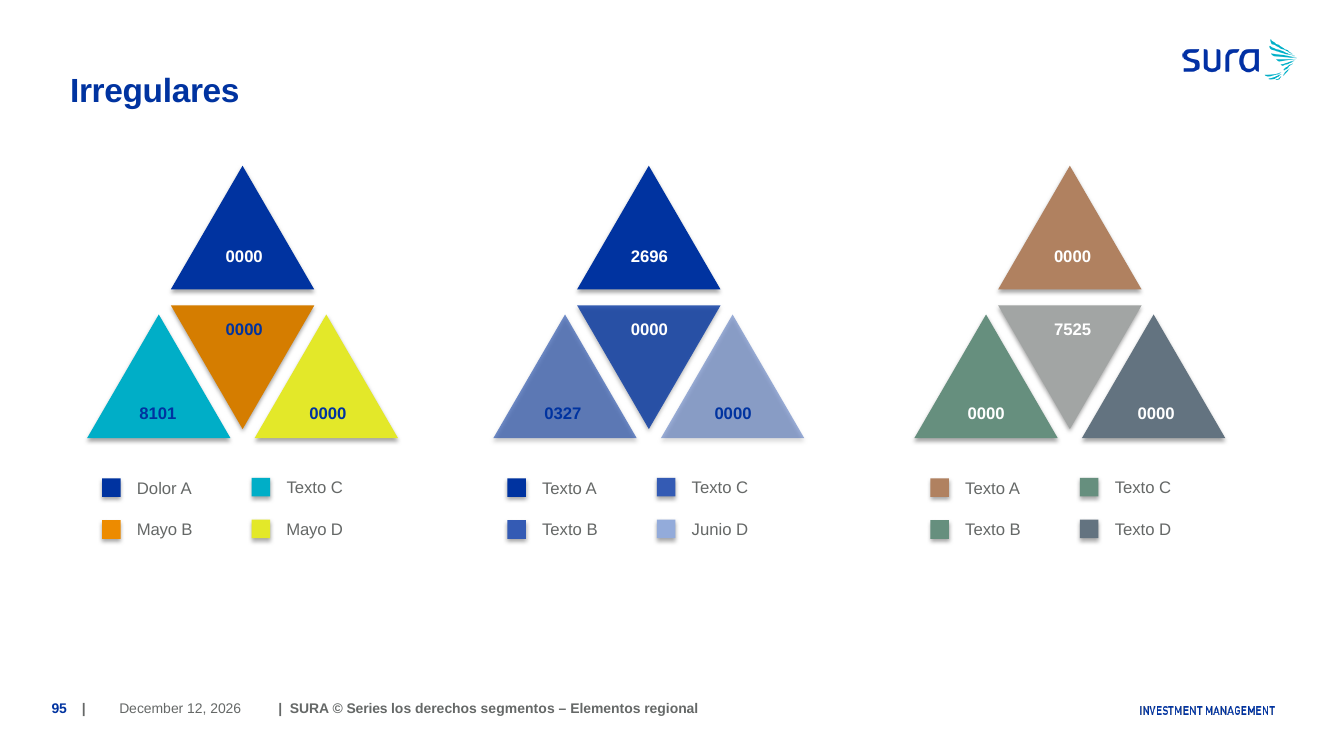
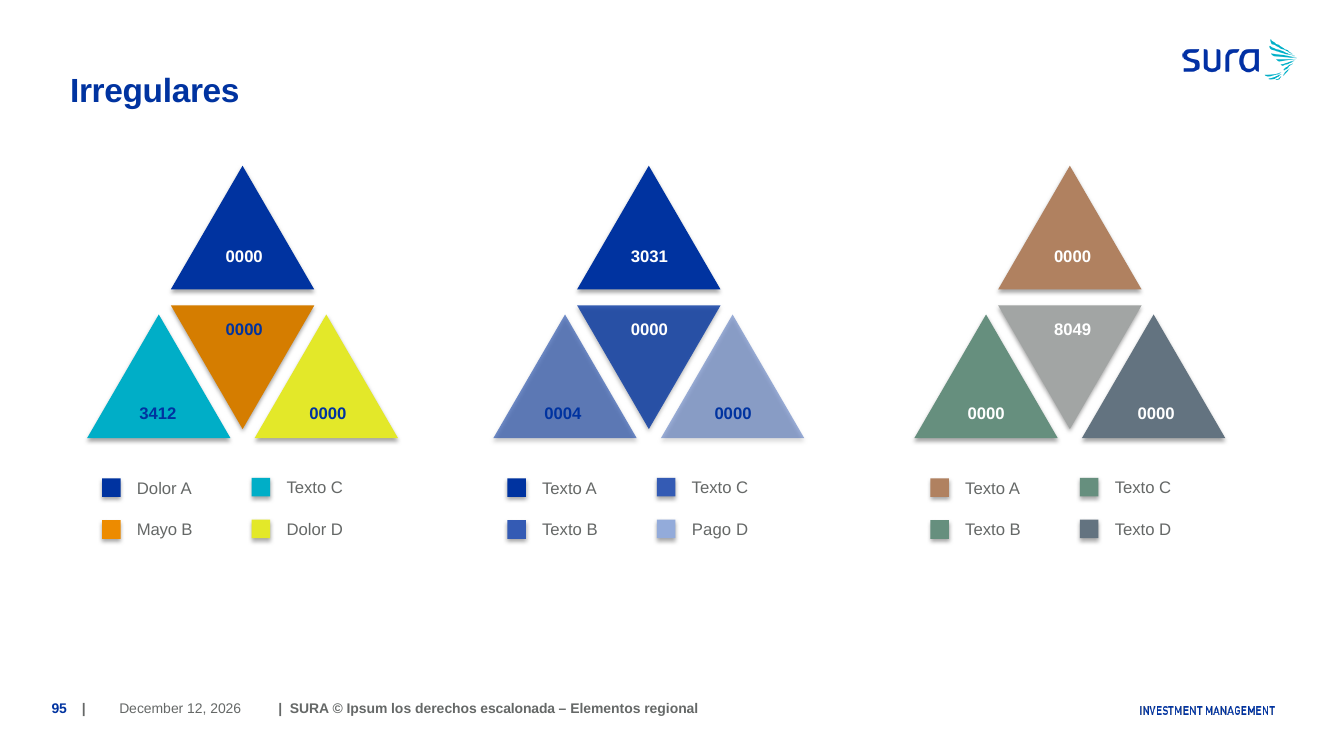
2696: 2696 -> 3031 (649, 257)
7525: 7525 -> 8049 (1073, 330)
8101: 8101 -> 3412 (158, 414)
0327: 0327 -> 0004 (563, 414)
Mayo: Mayo -> Dolor (306, 530)
Junio: Junio -> Pago (712, 530)
Series: Series -> Ipsum (367, 708)
segmentos: segmentos -> escalonada (518, 708)
